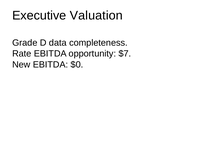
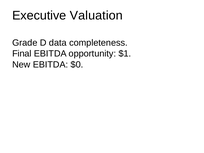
Rate: Rate -> Final (22, 54)
$7: $7 -> $1 (125, 54)
